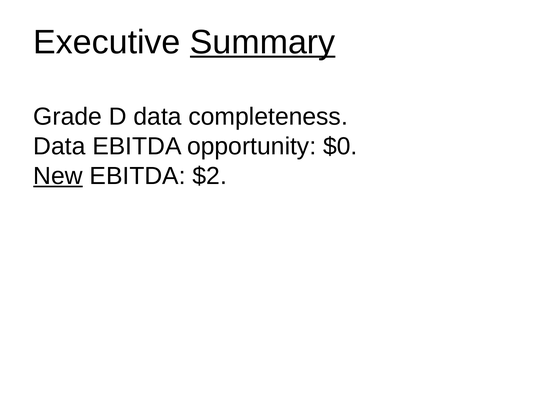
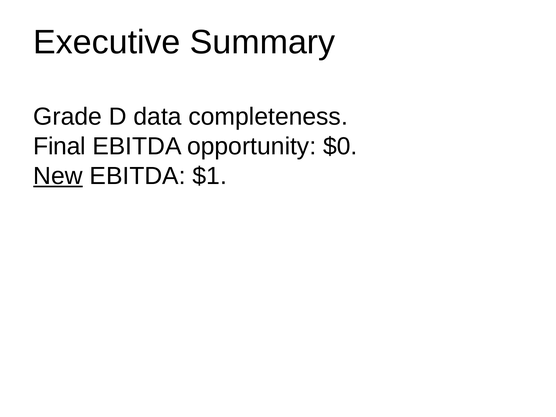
Summary underline: present -> none (263, 42)
Data: Data -> Final (59, 146)
$2: $2 -> $1 (210, 176)
